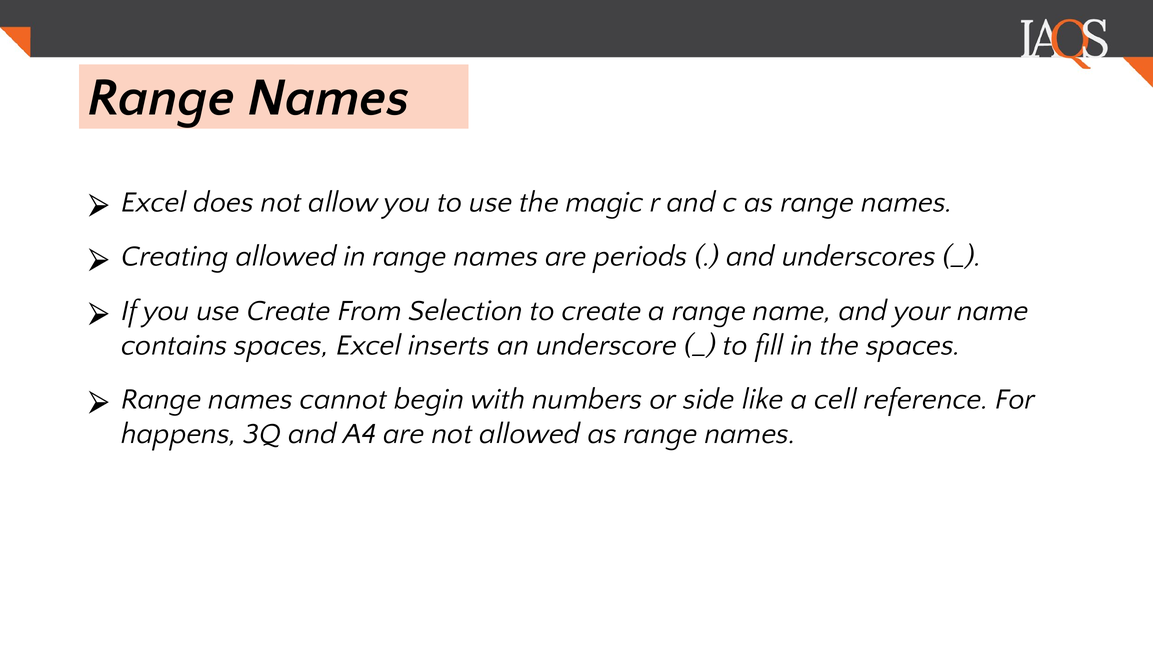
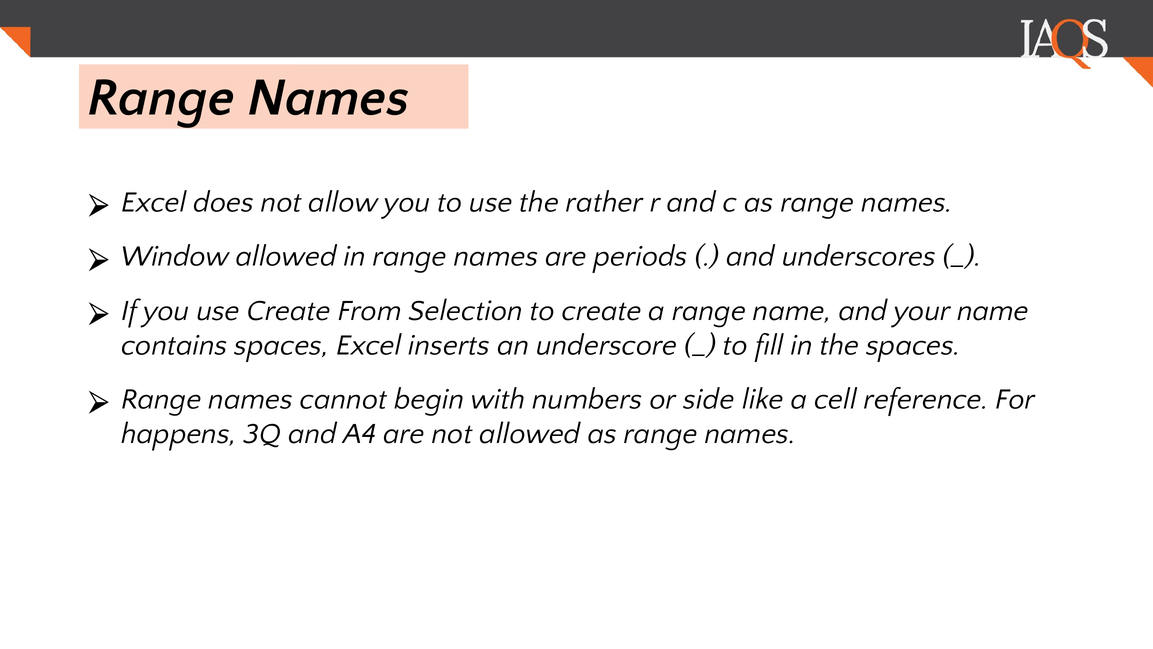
magic: magic -> rather (605, 202)
Creating: Creating -> Window (175, 256)
